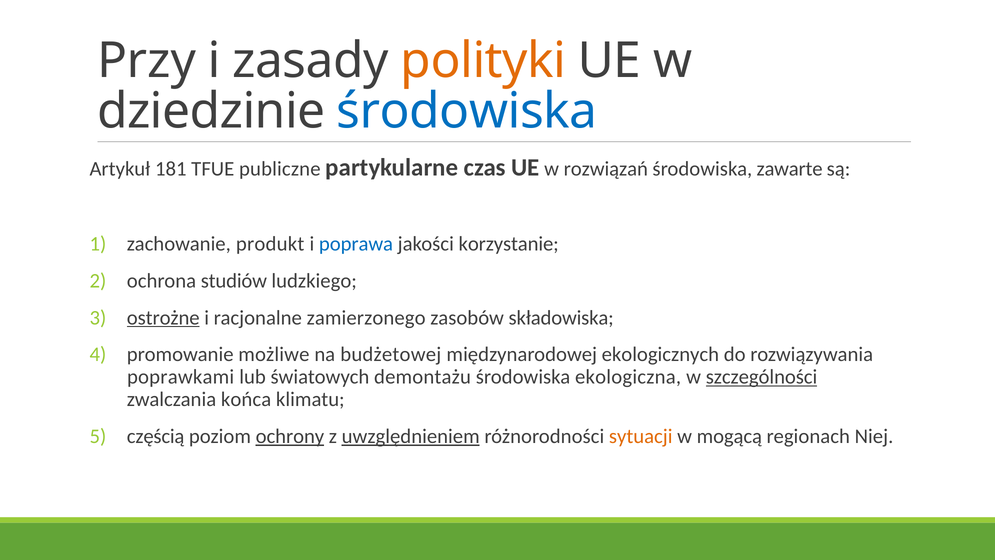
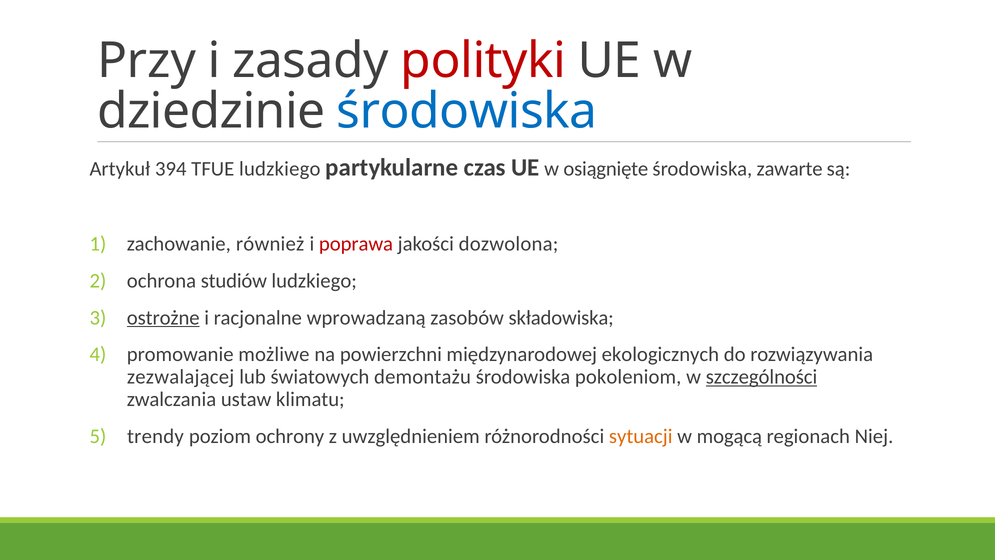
polityki colour: orange -> red (483, 61)
181: 181 -> 394 (171, 169)
TFUE publiczne: publiczne -> ludzkiego (280, 169)
rozwiązań: rozwiązań -> osiągnięte (606, 169)
produkt: produkt -> również (270, 244)
poprawa colour: blue -> red (356, 244)
korzystanie: korzystanie -> dozwolona (509, 244)
zamierzonego: zamierzonego -> wprowadzaną (366, 318)
budżetowej: budżetowej -> powierzchni (391, 354)
poprawkami: poprawkami -> zezwalającej (181, 377)
ekologiczna: ekologiczna -> pokoleniom (628, 377)
końca: końca -> ustaw (246, 399)
częścią: częścią -> trendy (155, 436)
ochrony underline: present -> none (290, 436)
uwzględnieniem underline: present -> none (411, 436)
